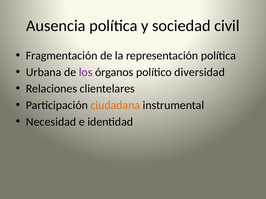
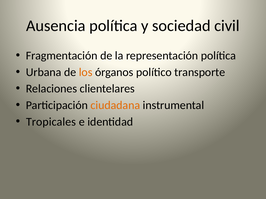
los colour: purple -> orange (86, 72)
diversidad: diversidad -> transporte (200, 72)
Necesidad: Necesidad -> Tropicales (51, 122)
